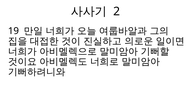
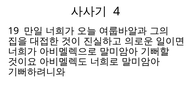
2: 2 -> 4 (117, 12)
